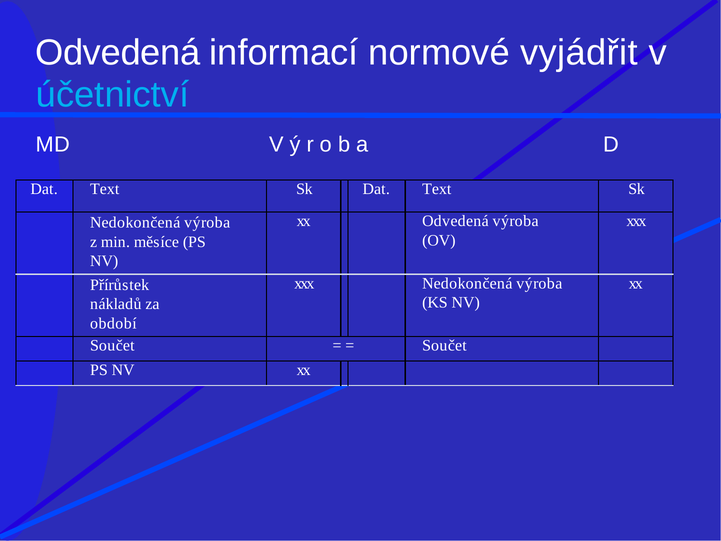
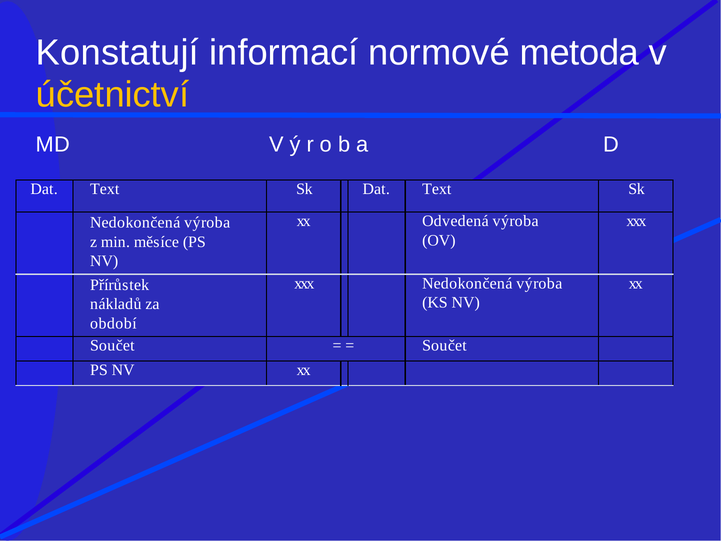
Odvedená: Odvedená -> Konstatují (118, 53)
vyjádřit: vyjádřit -> metoda (579, 53)
účetnictví colour: light blue -> yellow (113, 95)
